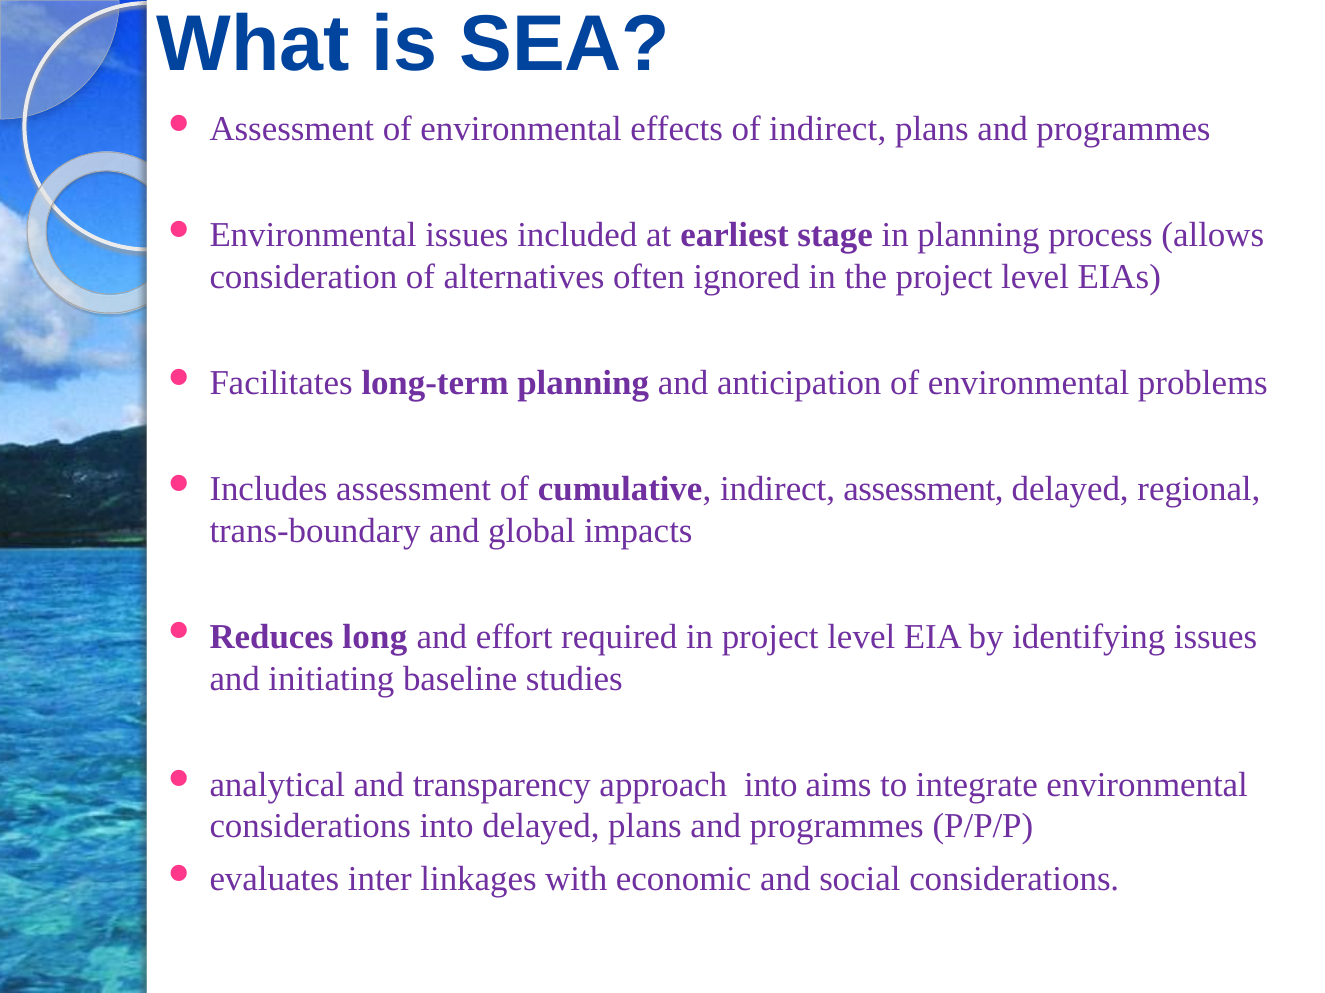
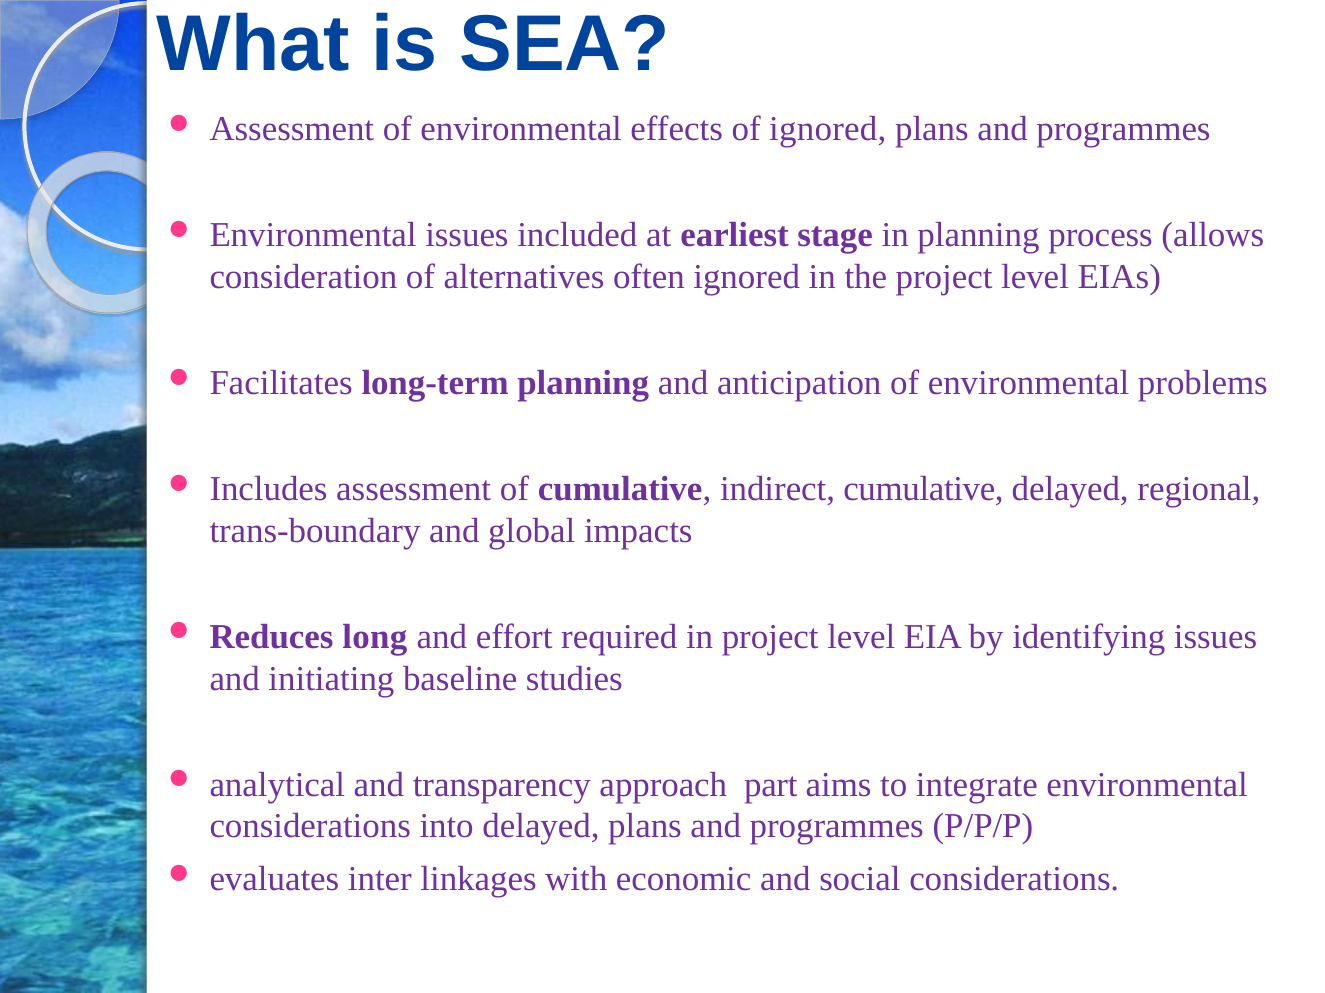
of indirect: indirect -> ignored (828, 129)
indirect assessment: assessment -> cumulative (924, 489)
approach into: into -> part (771, 785)
